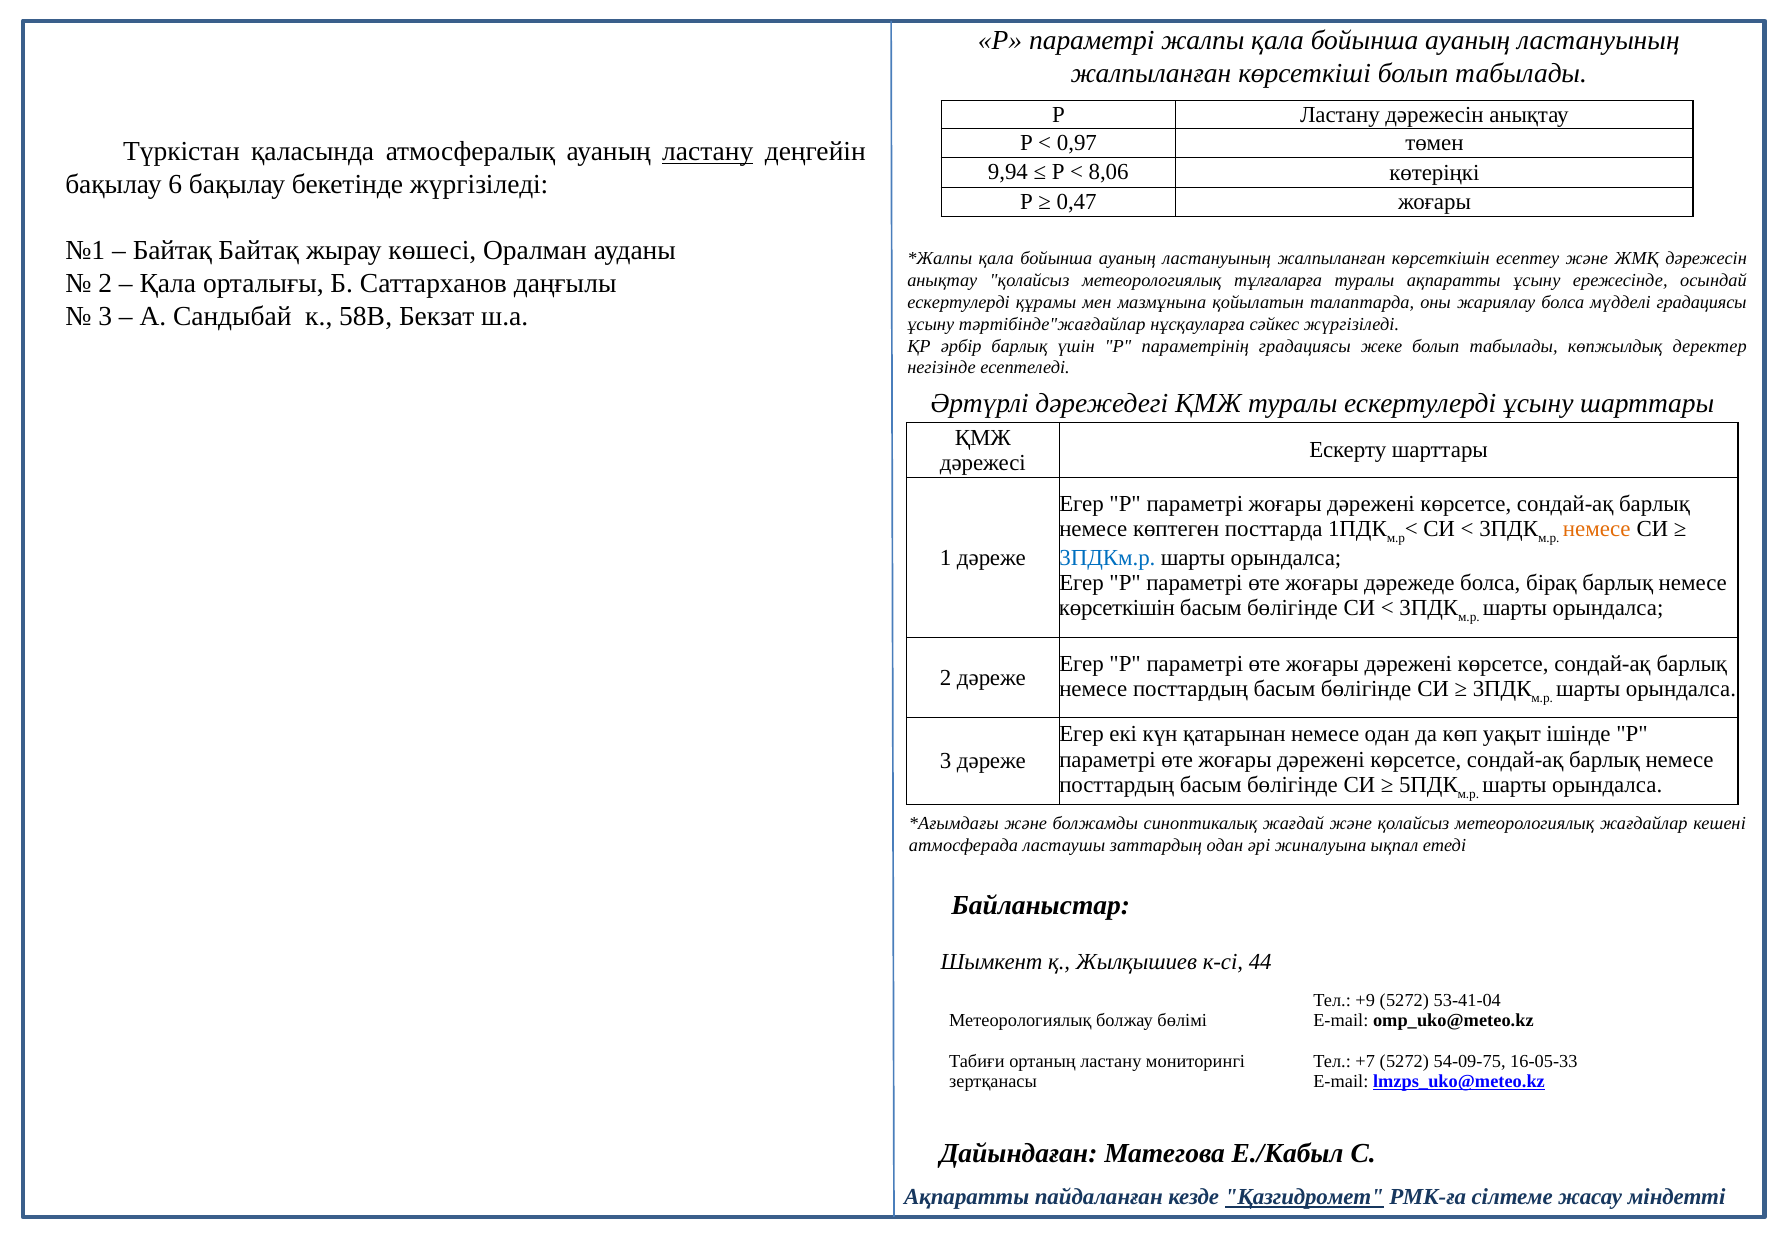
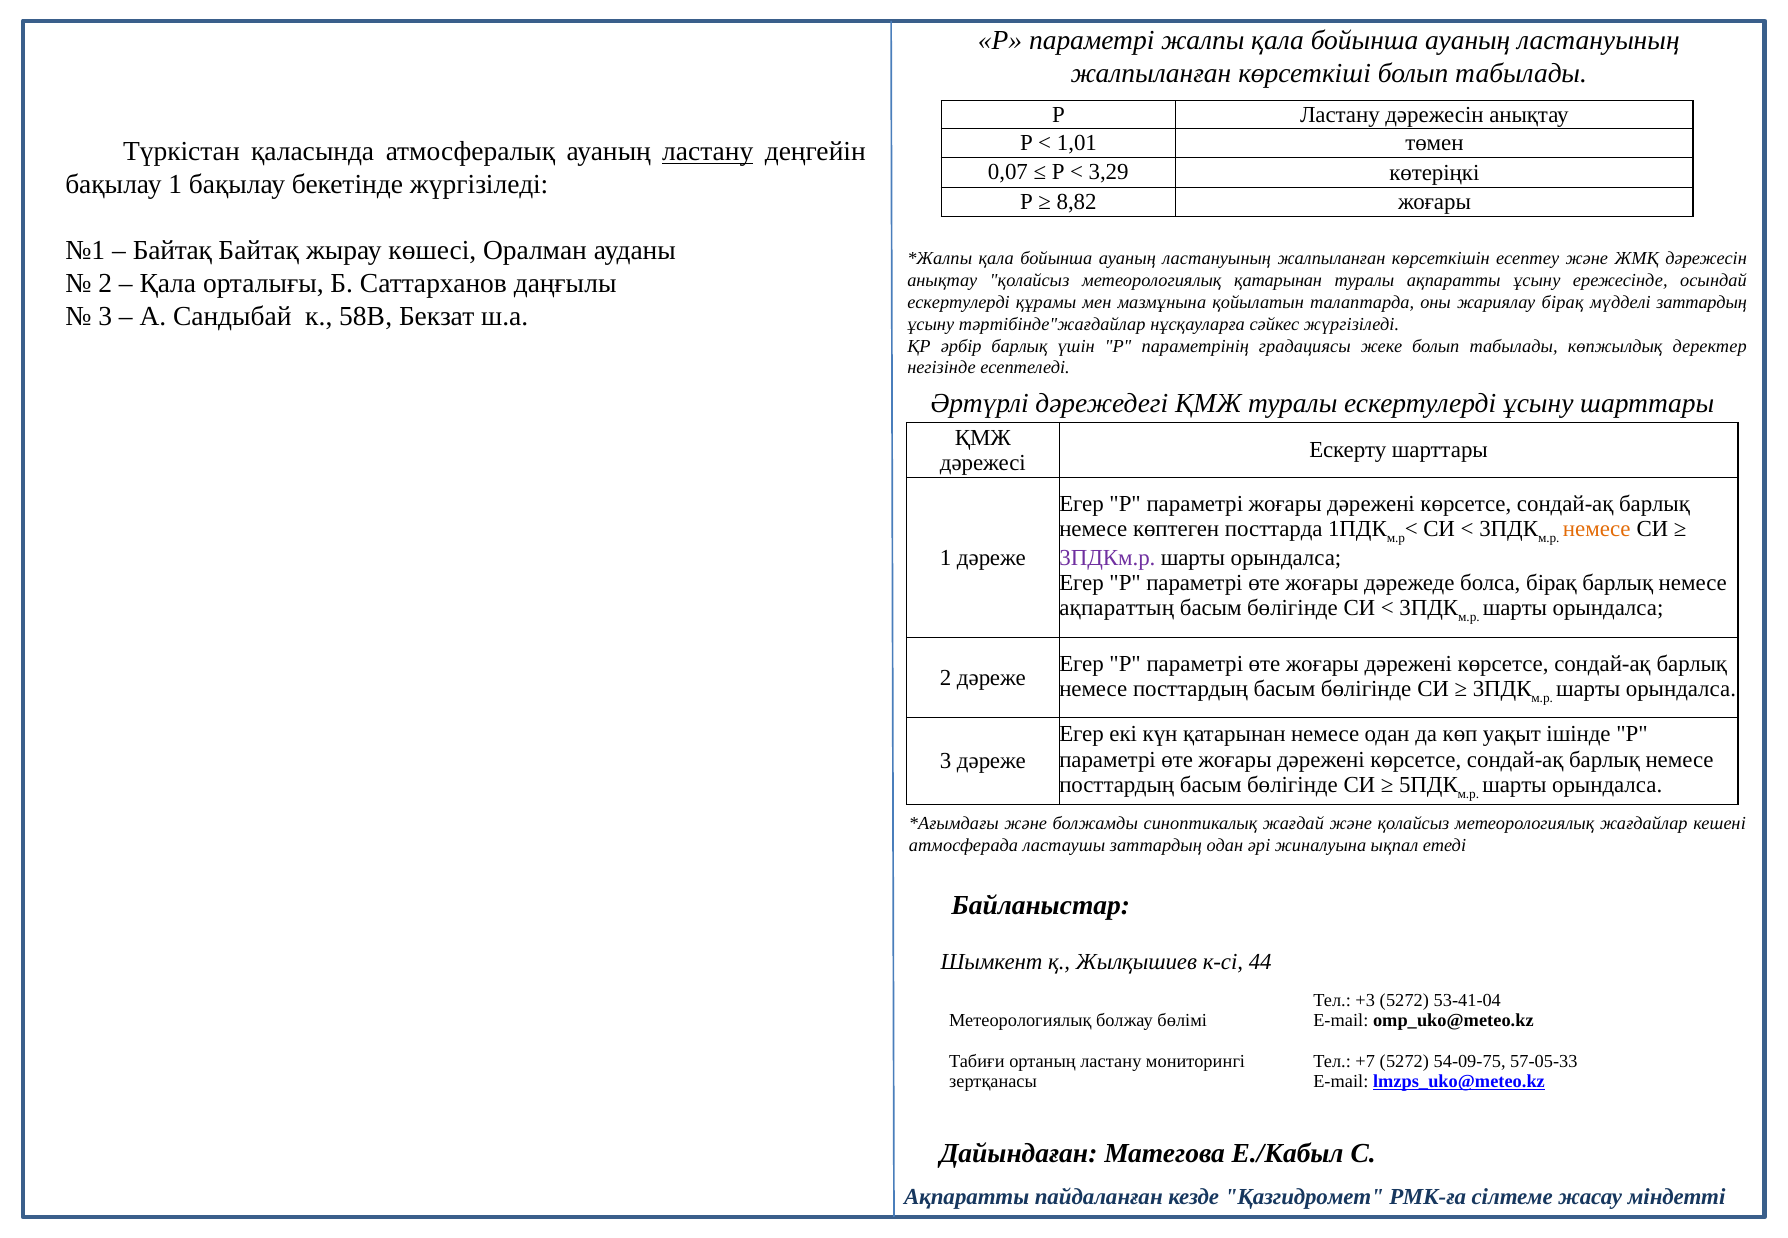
0,97: 0,97 -> 1,01 (1077, 143)
9,94: 9,94 -> 0,07 (1008, 172)
8,06: 8,06 -> 3,29 (1109, 172)
бақылау 6: 6 -> 1 (175, 184)
0,47: 0,47 -> 8,82 (1077, 202)
метеорологиялық тұлғаларға: тұлғаларға -> қатарынан (1278, 280)
жариялау болса: болса -> бірақ (1563, 302)
мүдделі градациясы: градациясы -> заттардың (1702, 302)
3ПДКм.р colour: blue -> purple (1107, 558)
көрсеткішін: көрсеткішін -> ақпараттың (1117, 608)
+9: +9 -> +3 (1365, 1000)
16-05-33: 16-05-33 -> 57-05-33 (1544, 1061)
Қазгидромет underline: present -> none (1304, 1197)
